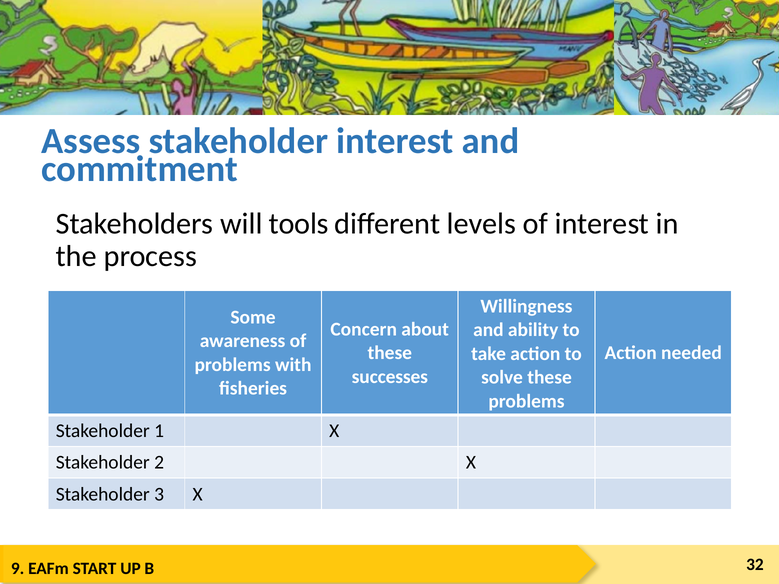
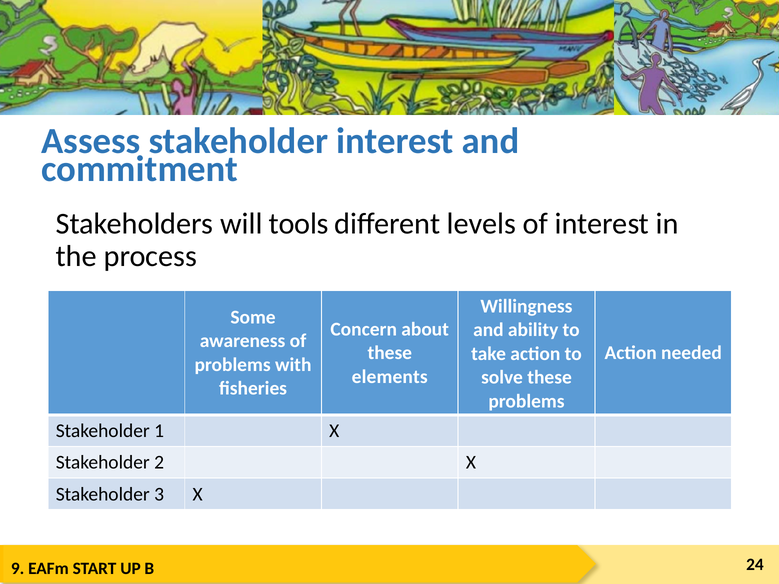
successes: successes -> elements (390, 377)
32: 32 -> 24 (755, 565)
